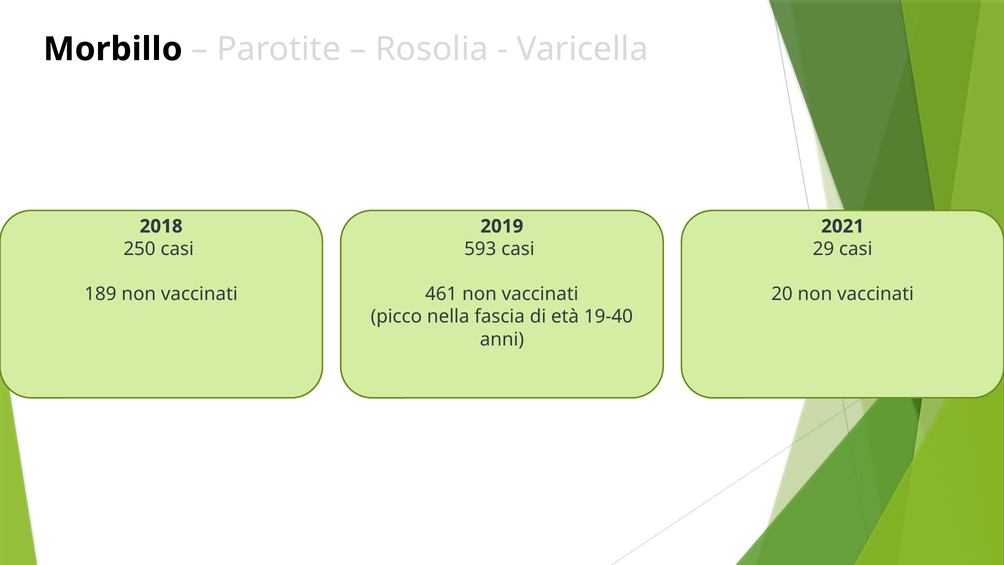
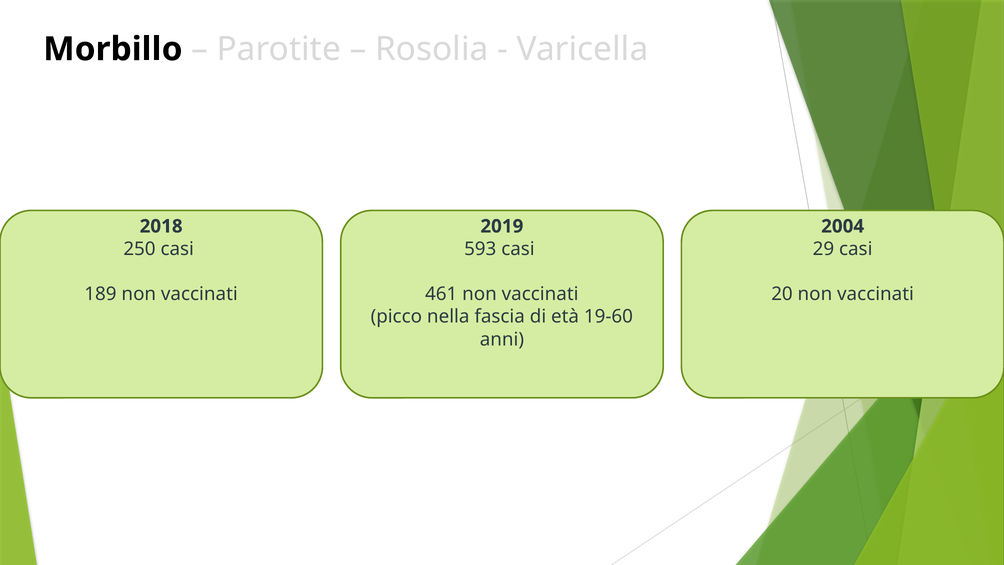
2021: 2021 -> 2004 (843, 226)
19-40: 19-40 -> 19-60 (608, 317)
